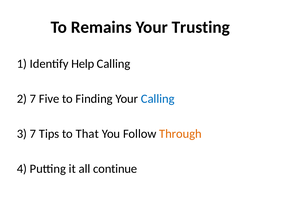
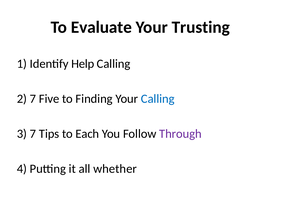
Remains: Remains -> Evaluate (101, 27)
That: That -> Each (87, 134)
Through colour: orange -> purple (180, 134)
continue: continue -> whether (115, 169)
